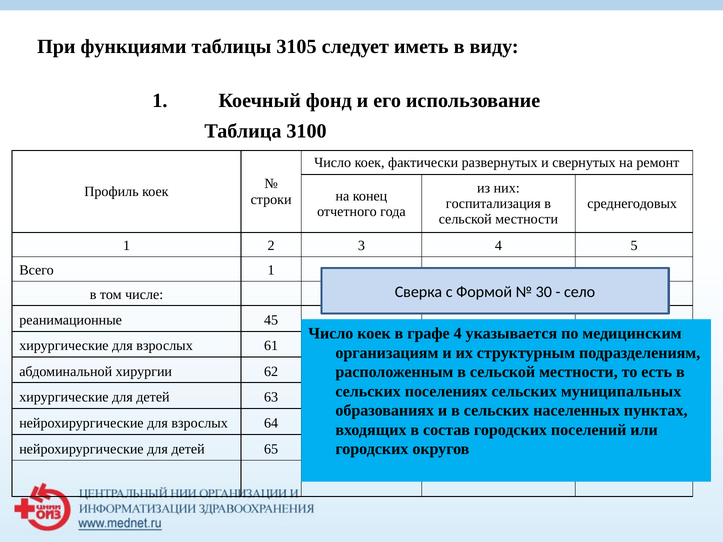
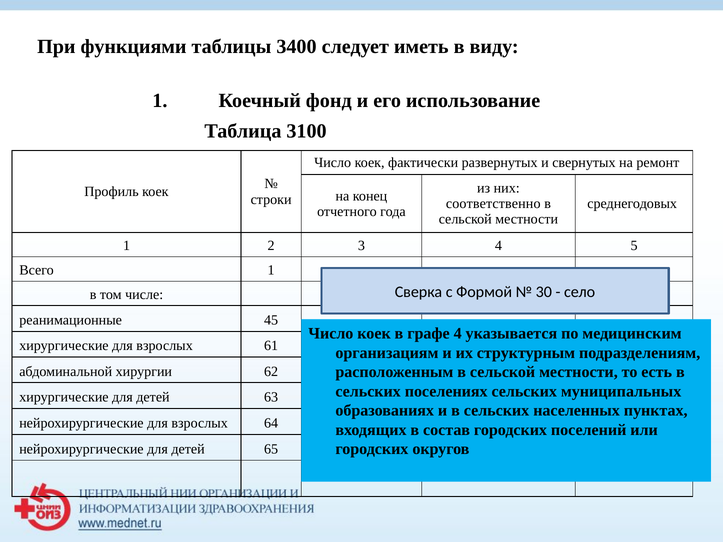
3105: 3105 -> 3400 (296, 47)
госпитализация: госпитализация -> соответственно (493, 204)
